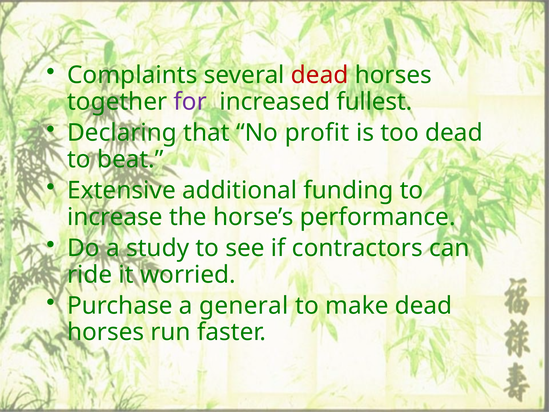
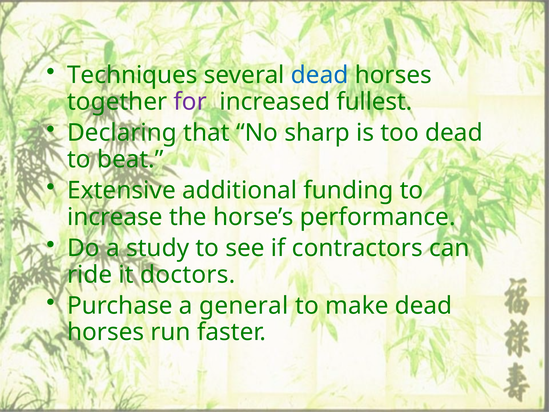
Complaints: Complaints -> Techniques (132, 75)
dead colour: red -> blue (320, 75)
profit: profit -> sharp (317, 133)
worried: worried -> doctors (188, 274)
